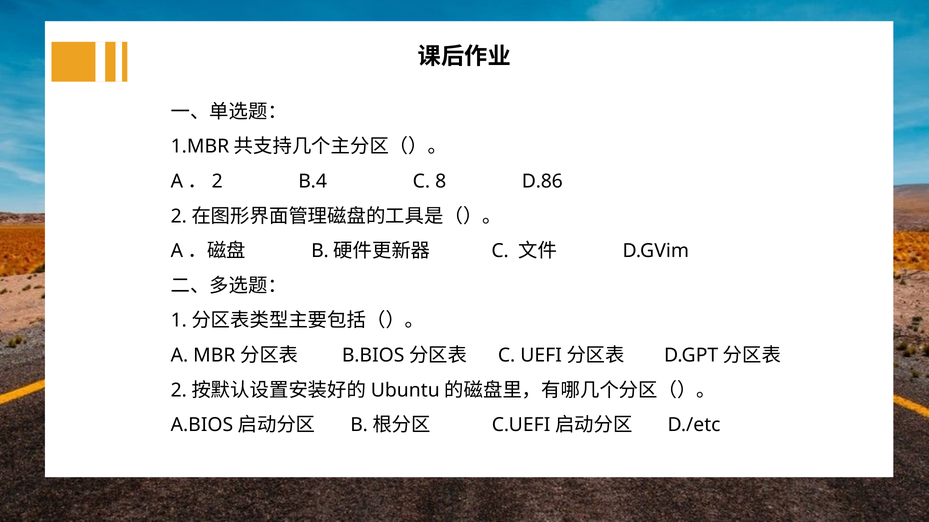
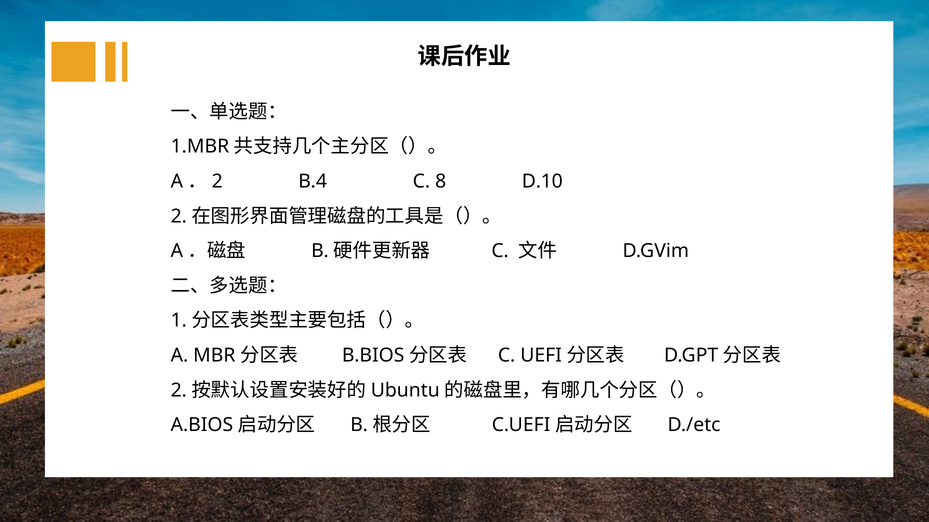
D.86: D.86 -> D.10 (542, 182)
